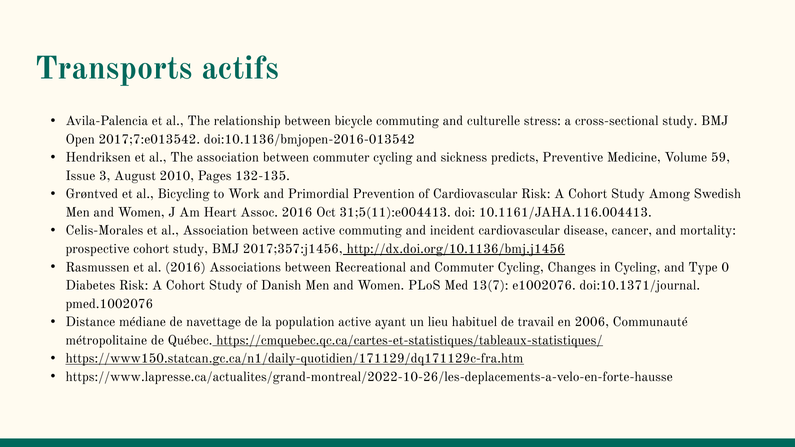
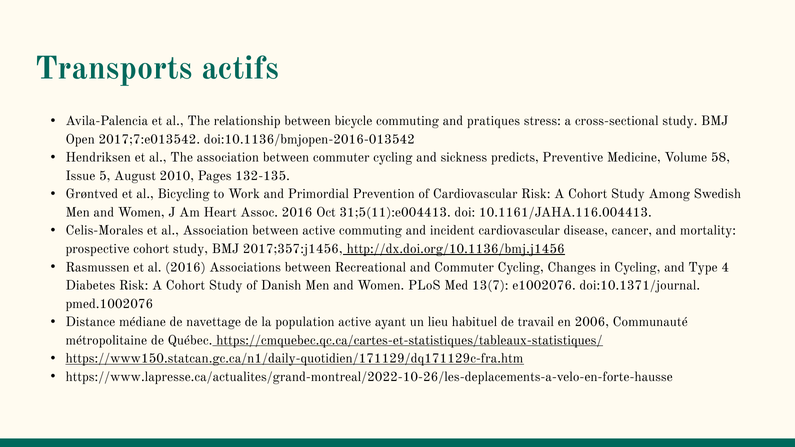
culturelle: culturelle -> pratiques (494, 121)
59: 59 -> 58 (720, 158)
3: 3 -> 5 (105, 176)
0: 0 -> 4 (725, 267)
